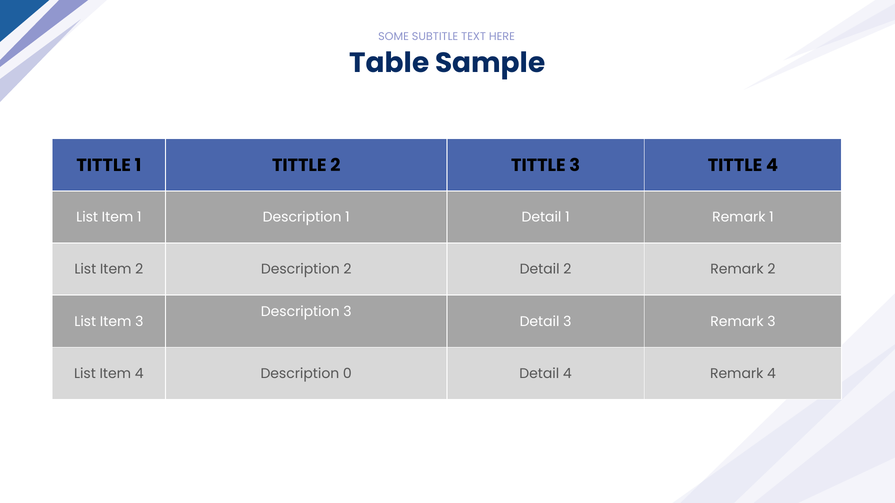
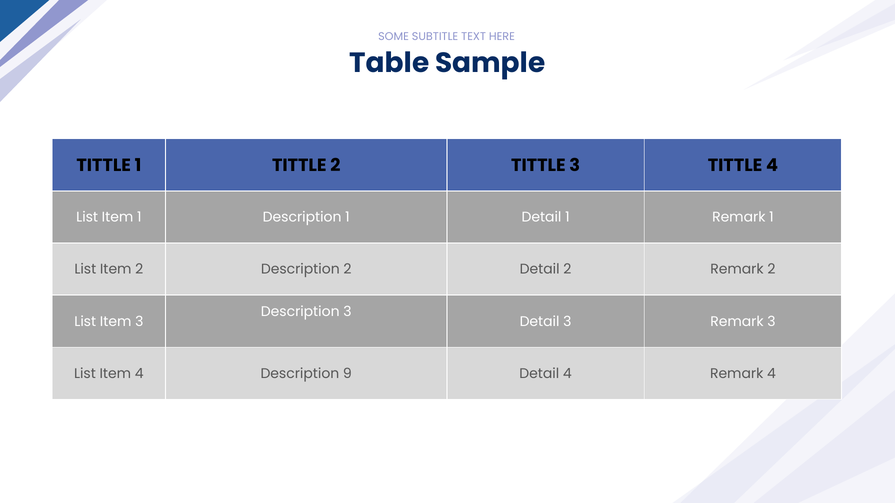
0: 0 -> 9 (347, 374)
